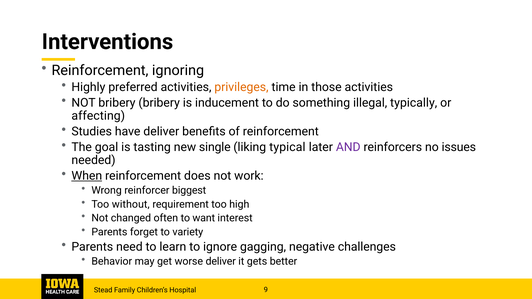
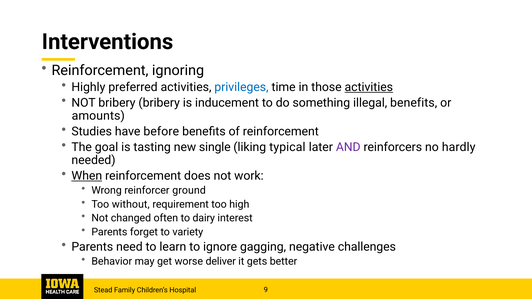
privileges colour: orange -> blue (241, 87)
activities underline: none -> present (369, 87)
illegal typically: typically -> benefits (414, 103)
affecting: affecting -> amounts (98, 116)
have deliver: deliver -> before (161, 132)
issues: issues -> hardly (459, 147)
biggest: biggest -> ground (189, 191)
want: want -> dairy (204, 218)
